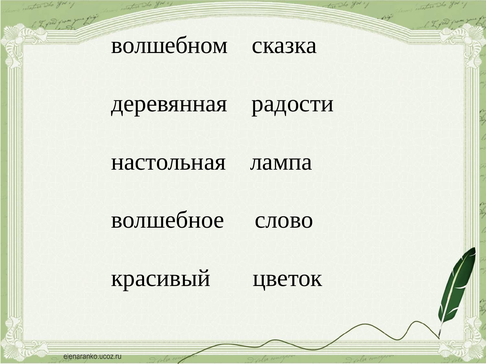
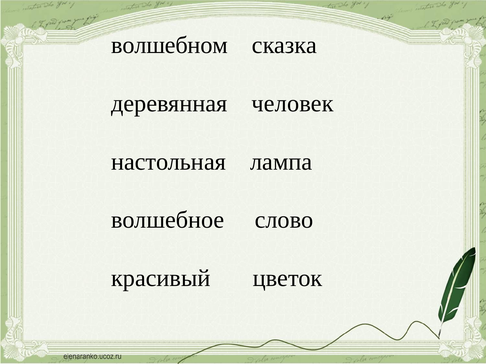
радости: радости -> человек (293, 104)
